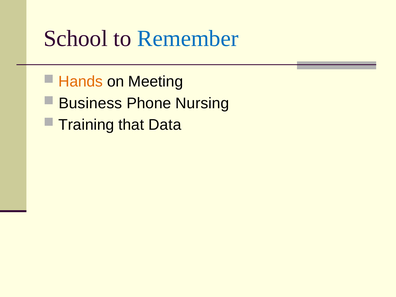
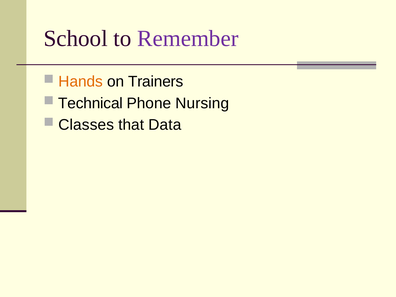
Remember colour: blue -> purple (188, 38)
Meeting: Meeting -> Trainers (156, 82)
Business: Business -> Technical (91, 103)
Training: Training -> Classes (86, 125)
